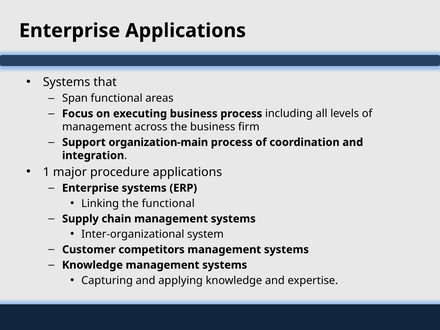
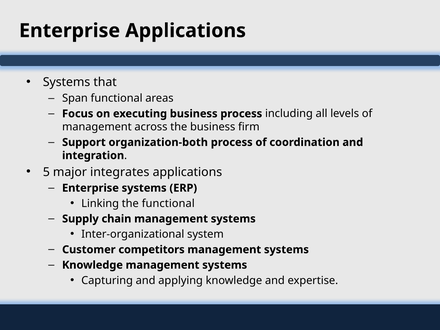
organization-main: organization-main -> organization-both (158, 142)
1: 1 -> 5 (46, 172)
procedure: procedure -> integrates (120, 172)
